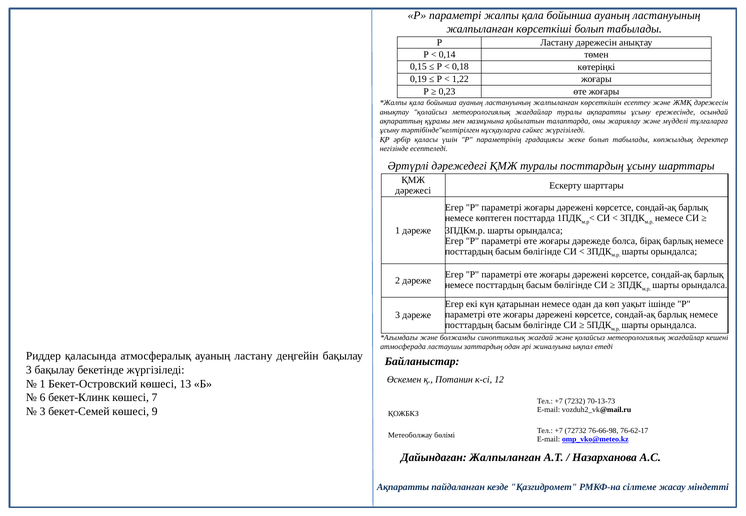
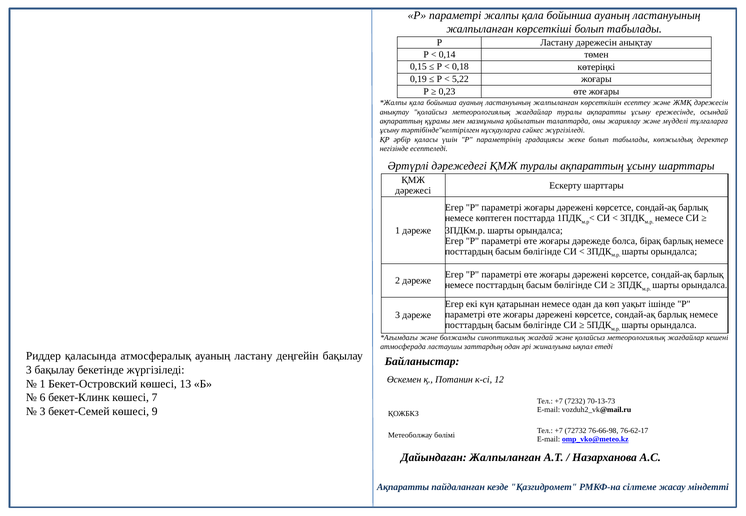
1,22: 1,22 -> 5,22 (460, 79)
туралы посттардың: посттардың -> ақпараттың (592, 166)
